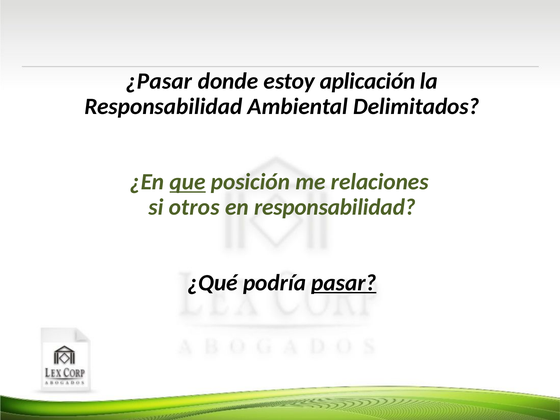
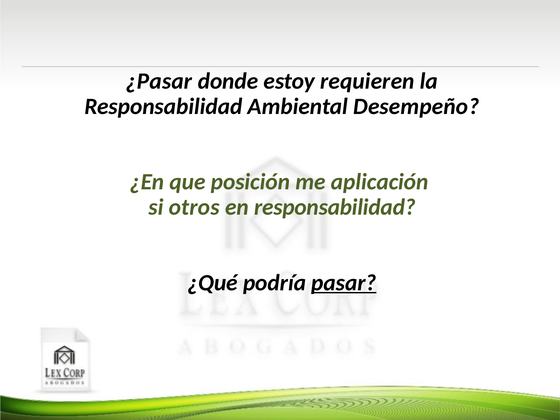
aplicación: aplicación -> requieren (367, 81)
Delimitados: Delimitados -> Desempeño (416, 106)
que underline: present -> none (188, 182)
relaciones: relaciones -> aplicación (380, 182)
